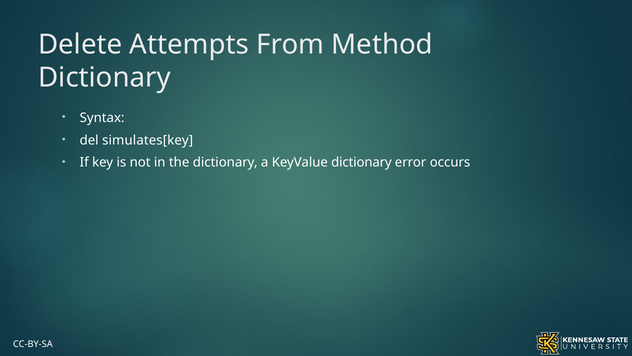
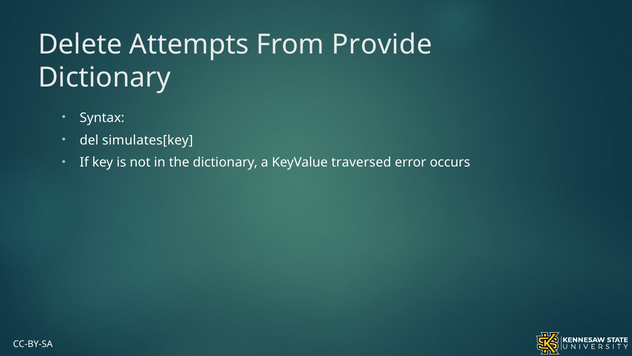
Method: Method -> Provide (382, 44)
KeyValue dictionary: dictionary -> traversed (361, 162)
